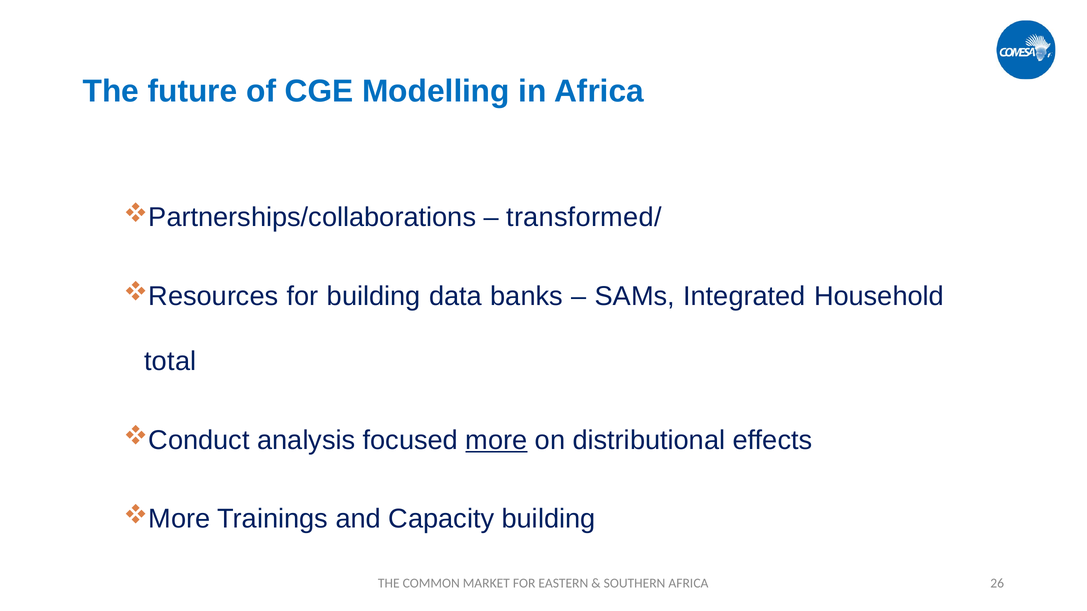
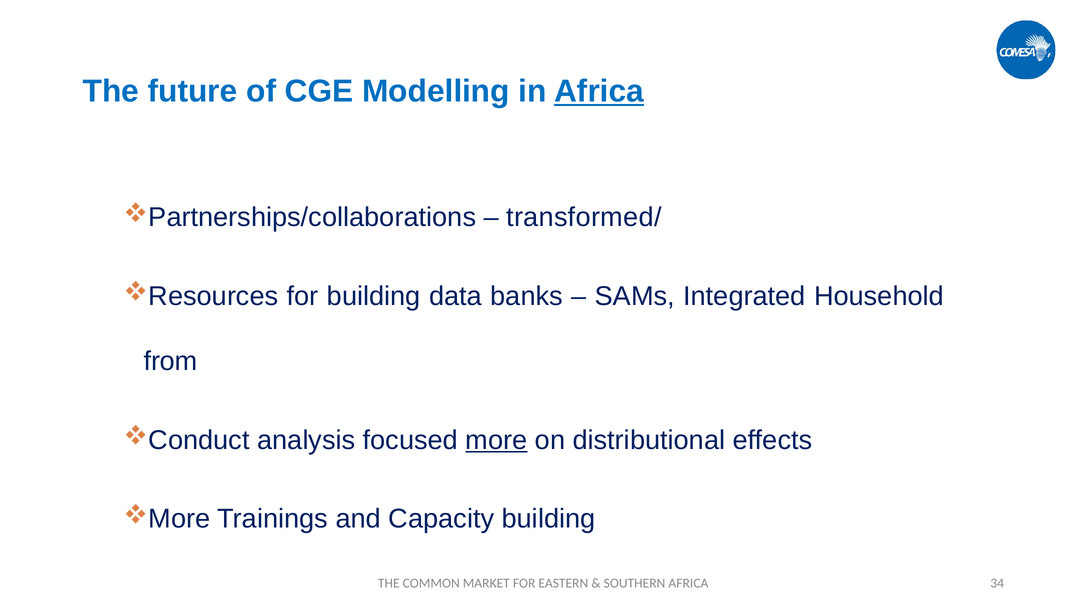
Africa underline: none -> present (599, 91)
total: total -> from (171, 362)
26: 26 -> 34 (997, 584)
